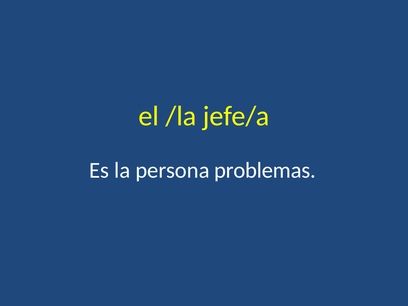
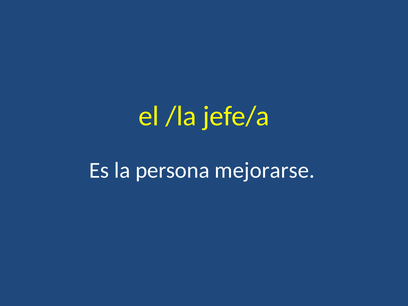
problemas: problemas -> mejorarse (265, 170)
